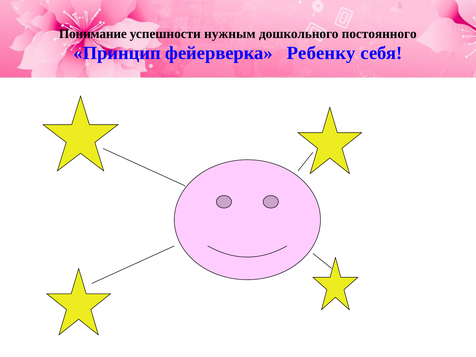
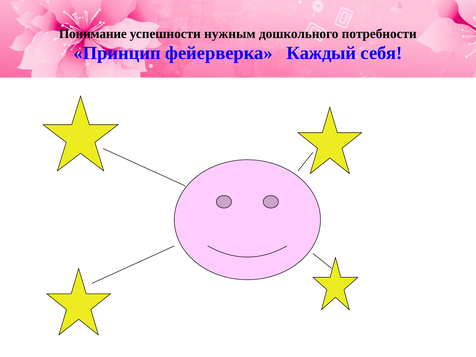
постоянного: постоянного -> потребности (379, 34)
Ребенку: Ребенку -> Каждый (321, 53)
